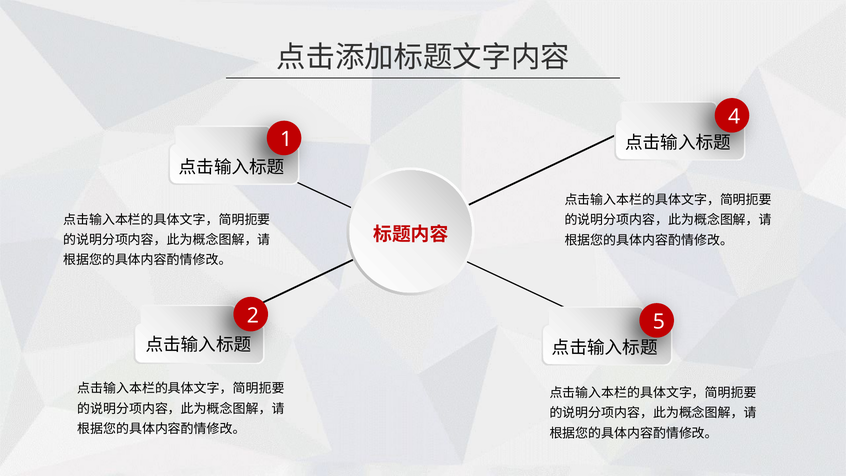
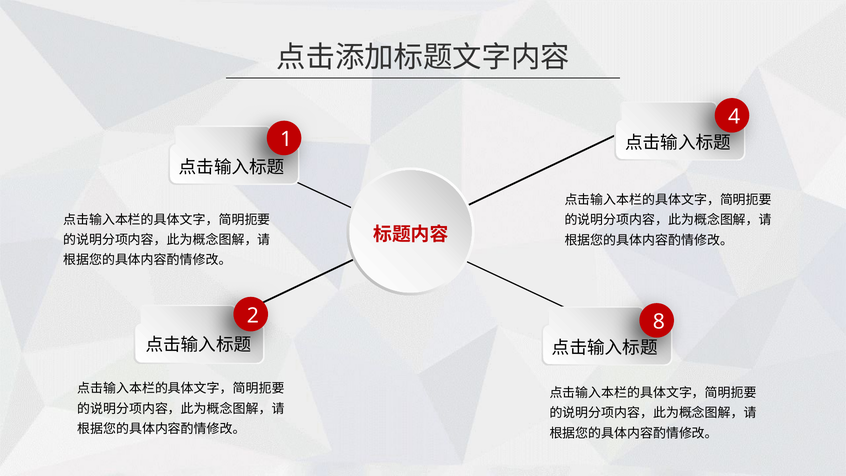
5: 5 -> 8 (659, 322)
